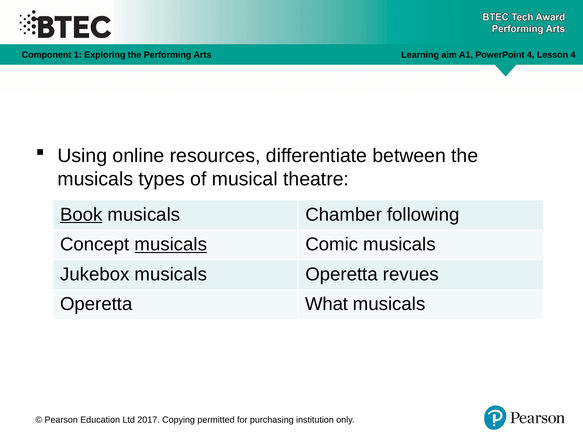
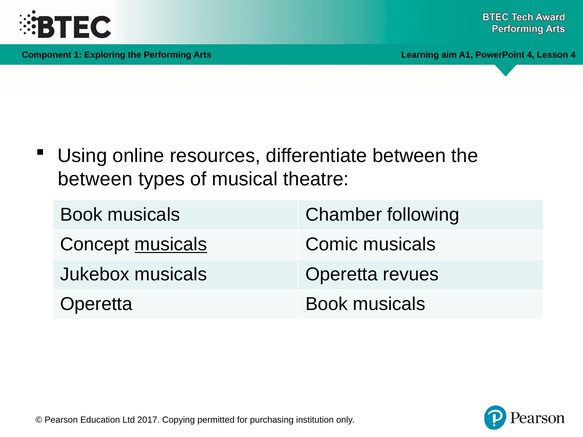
musicals: musicals -> between (95, 179)
Book underline: present -> none (81, 215)
Operetta What: What -> Book (327, 304)
